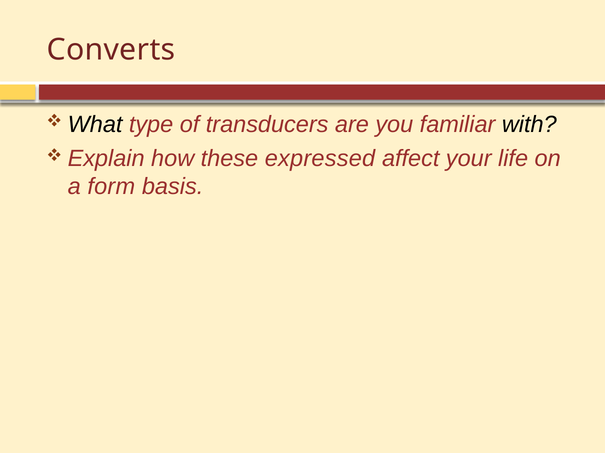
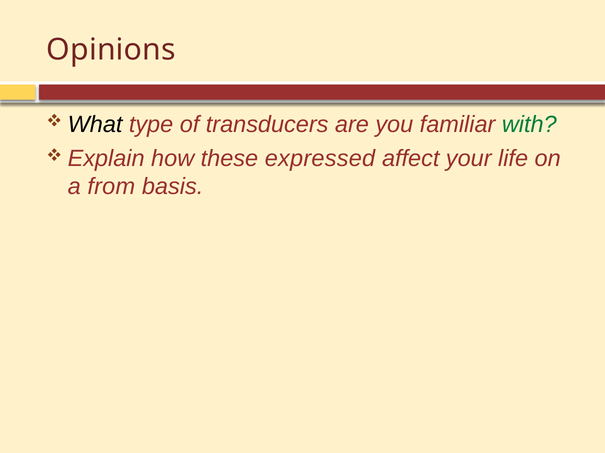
Converts: Converts -> Opinions (111, 50)
with colour: black -> green (529, 125)
form: form -> from (111, 187)
